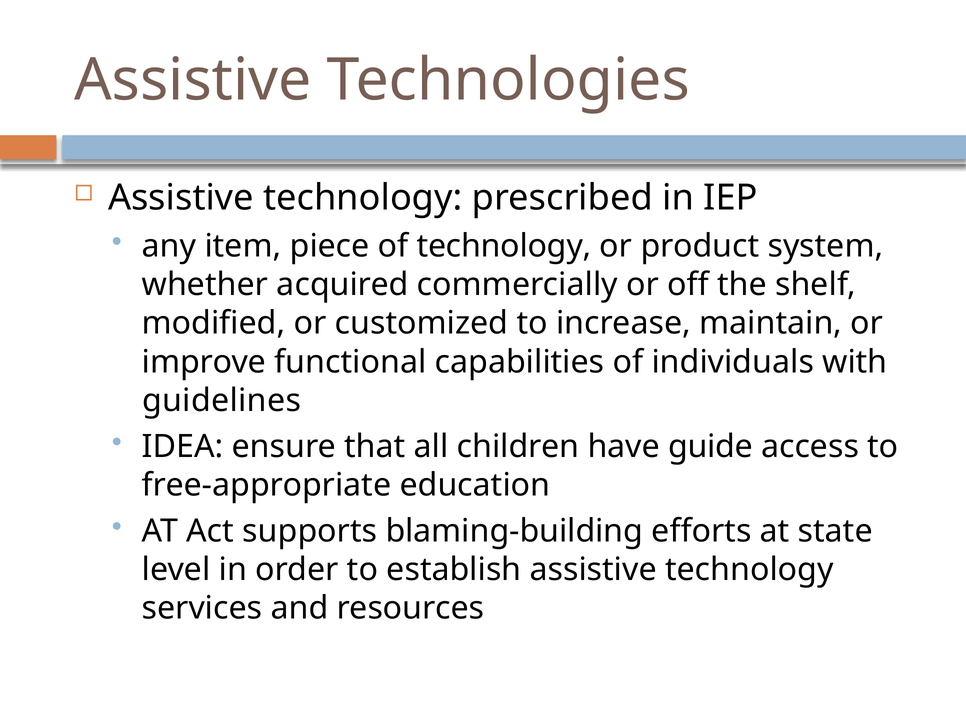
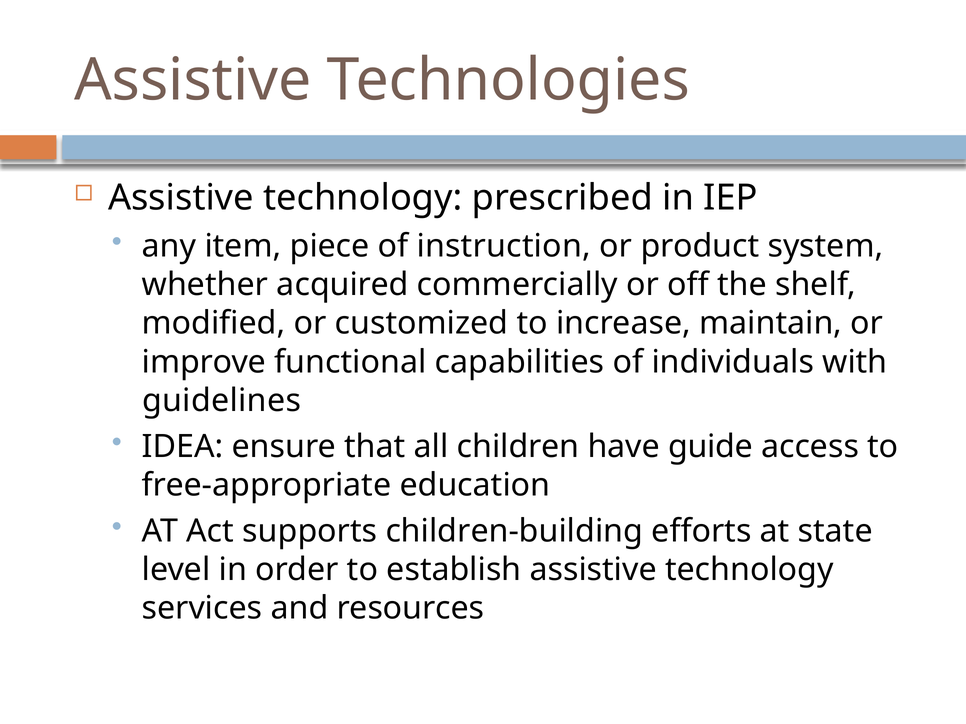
of technology: technology -> instruction (504, 246)
blaming-building: blaming-building -> children-building (514, 532)
